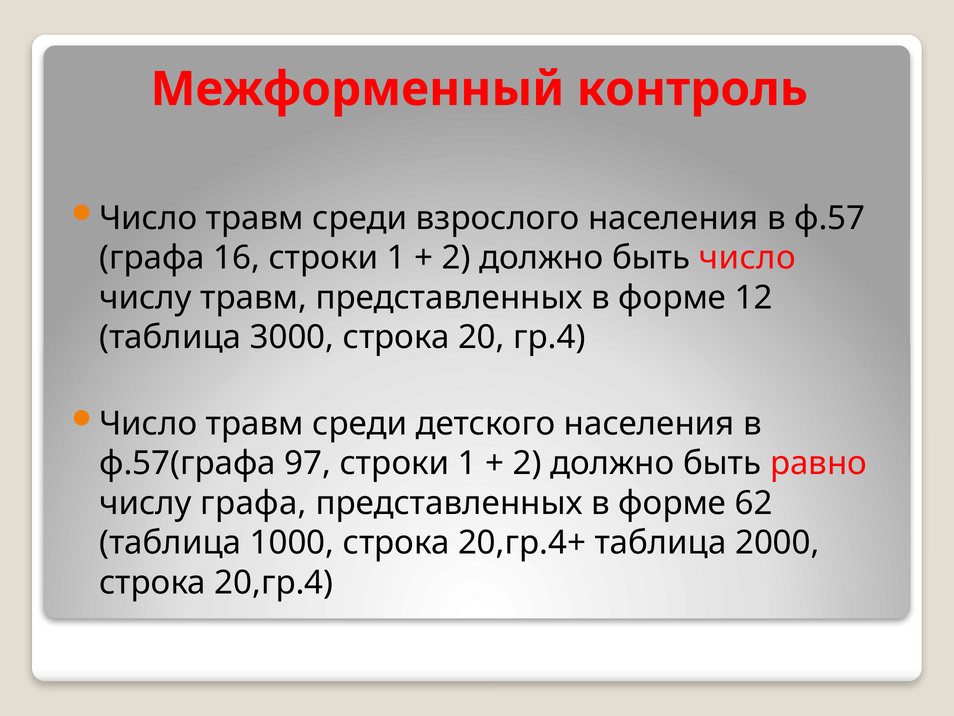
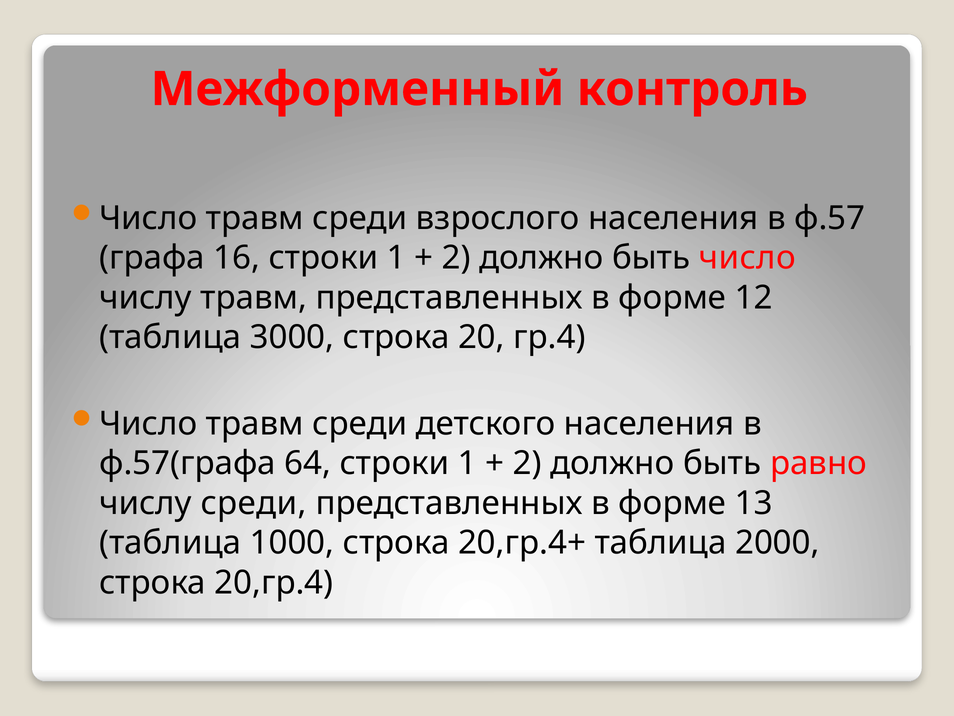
97: 97 -> 64 (308, 463)
числу графа: графа -> среди (254, 503)
62: 62 -> 13 (754, 503)
